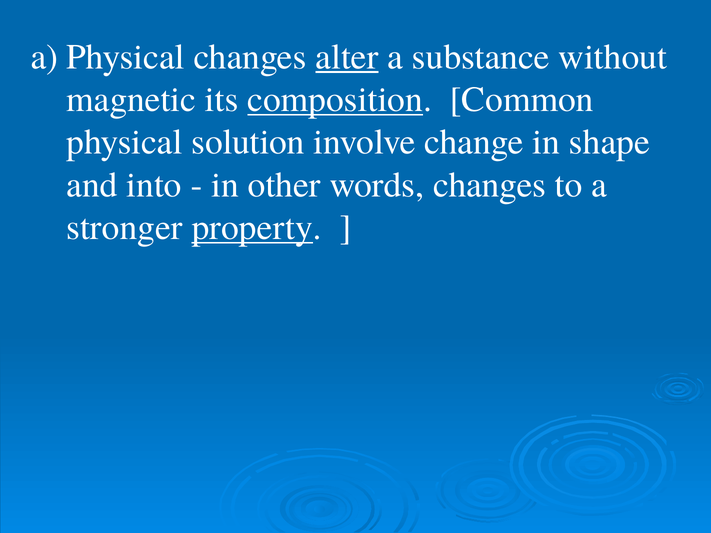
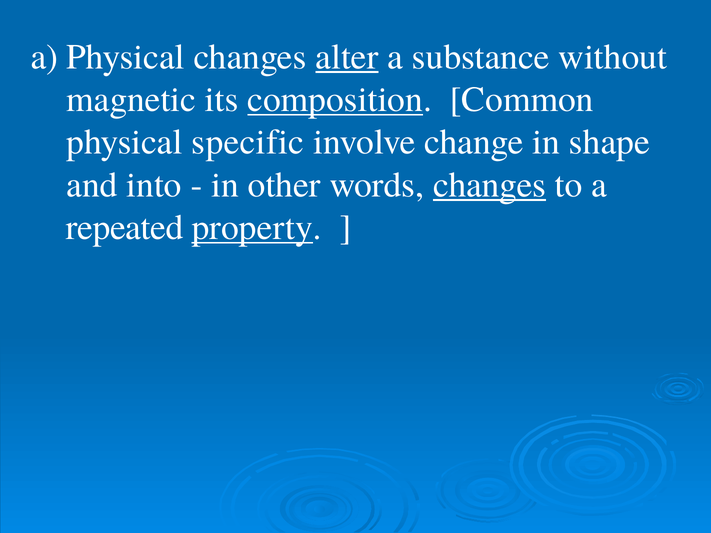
solution: solution -> specific (248, 142)
changes underline: none -> present (490, 185)
stronger: stronger -> repeated (125, 228)
